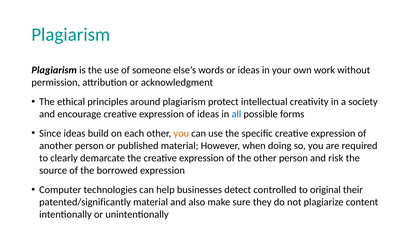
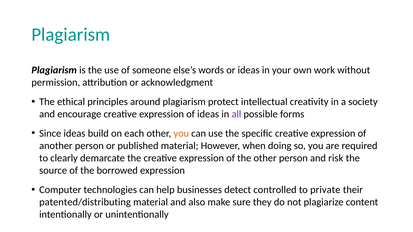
all colour: blue -> purple (236, 114)
original: original -> private (325, 190)
patented/significantly: patented/significantly -> patented/distributing (85, 202)
